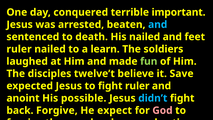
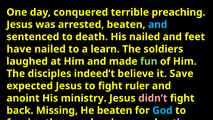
important: important -> preaching (179, 12)
ruler: ruler -> have (19, 49)
twelve’t: twelve’t -> indeed’t (94, 74)
possible: possible -> ministry (84, 98)
didn’t colour: light blue -> pink (153, 98)
back Forgive: Forgive -> Missing (57, 110)
He expect: expect -> beaten (115, 110)
God colour: pink -> light blue (162, 110)
